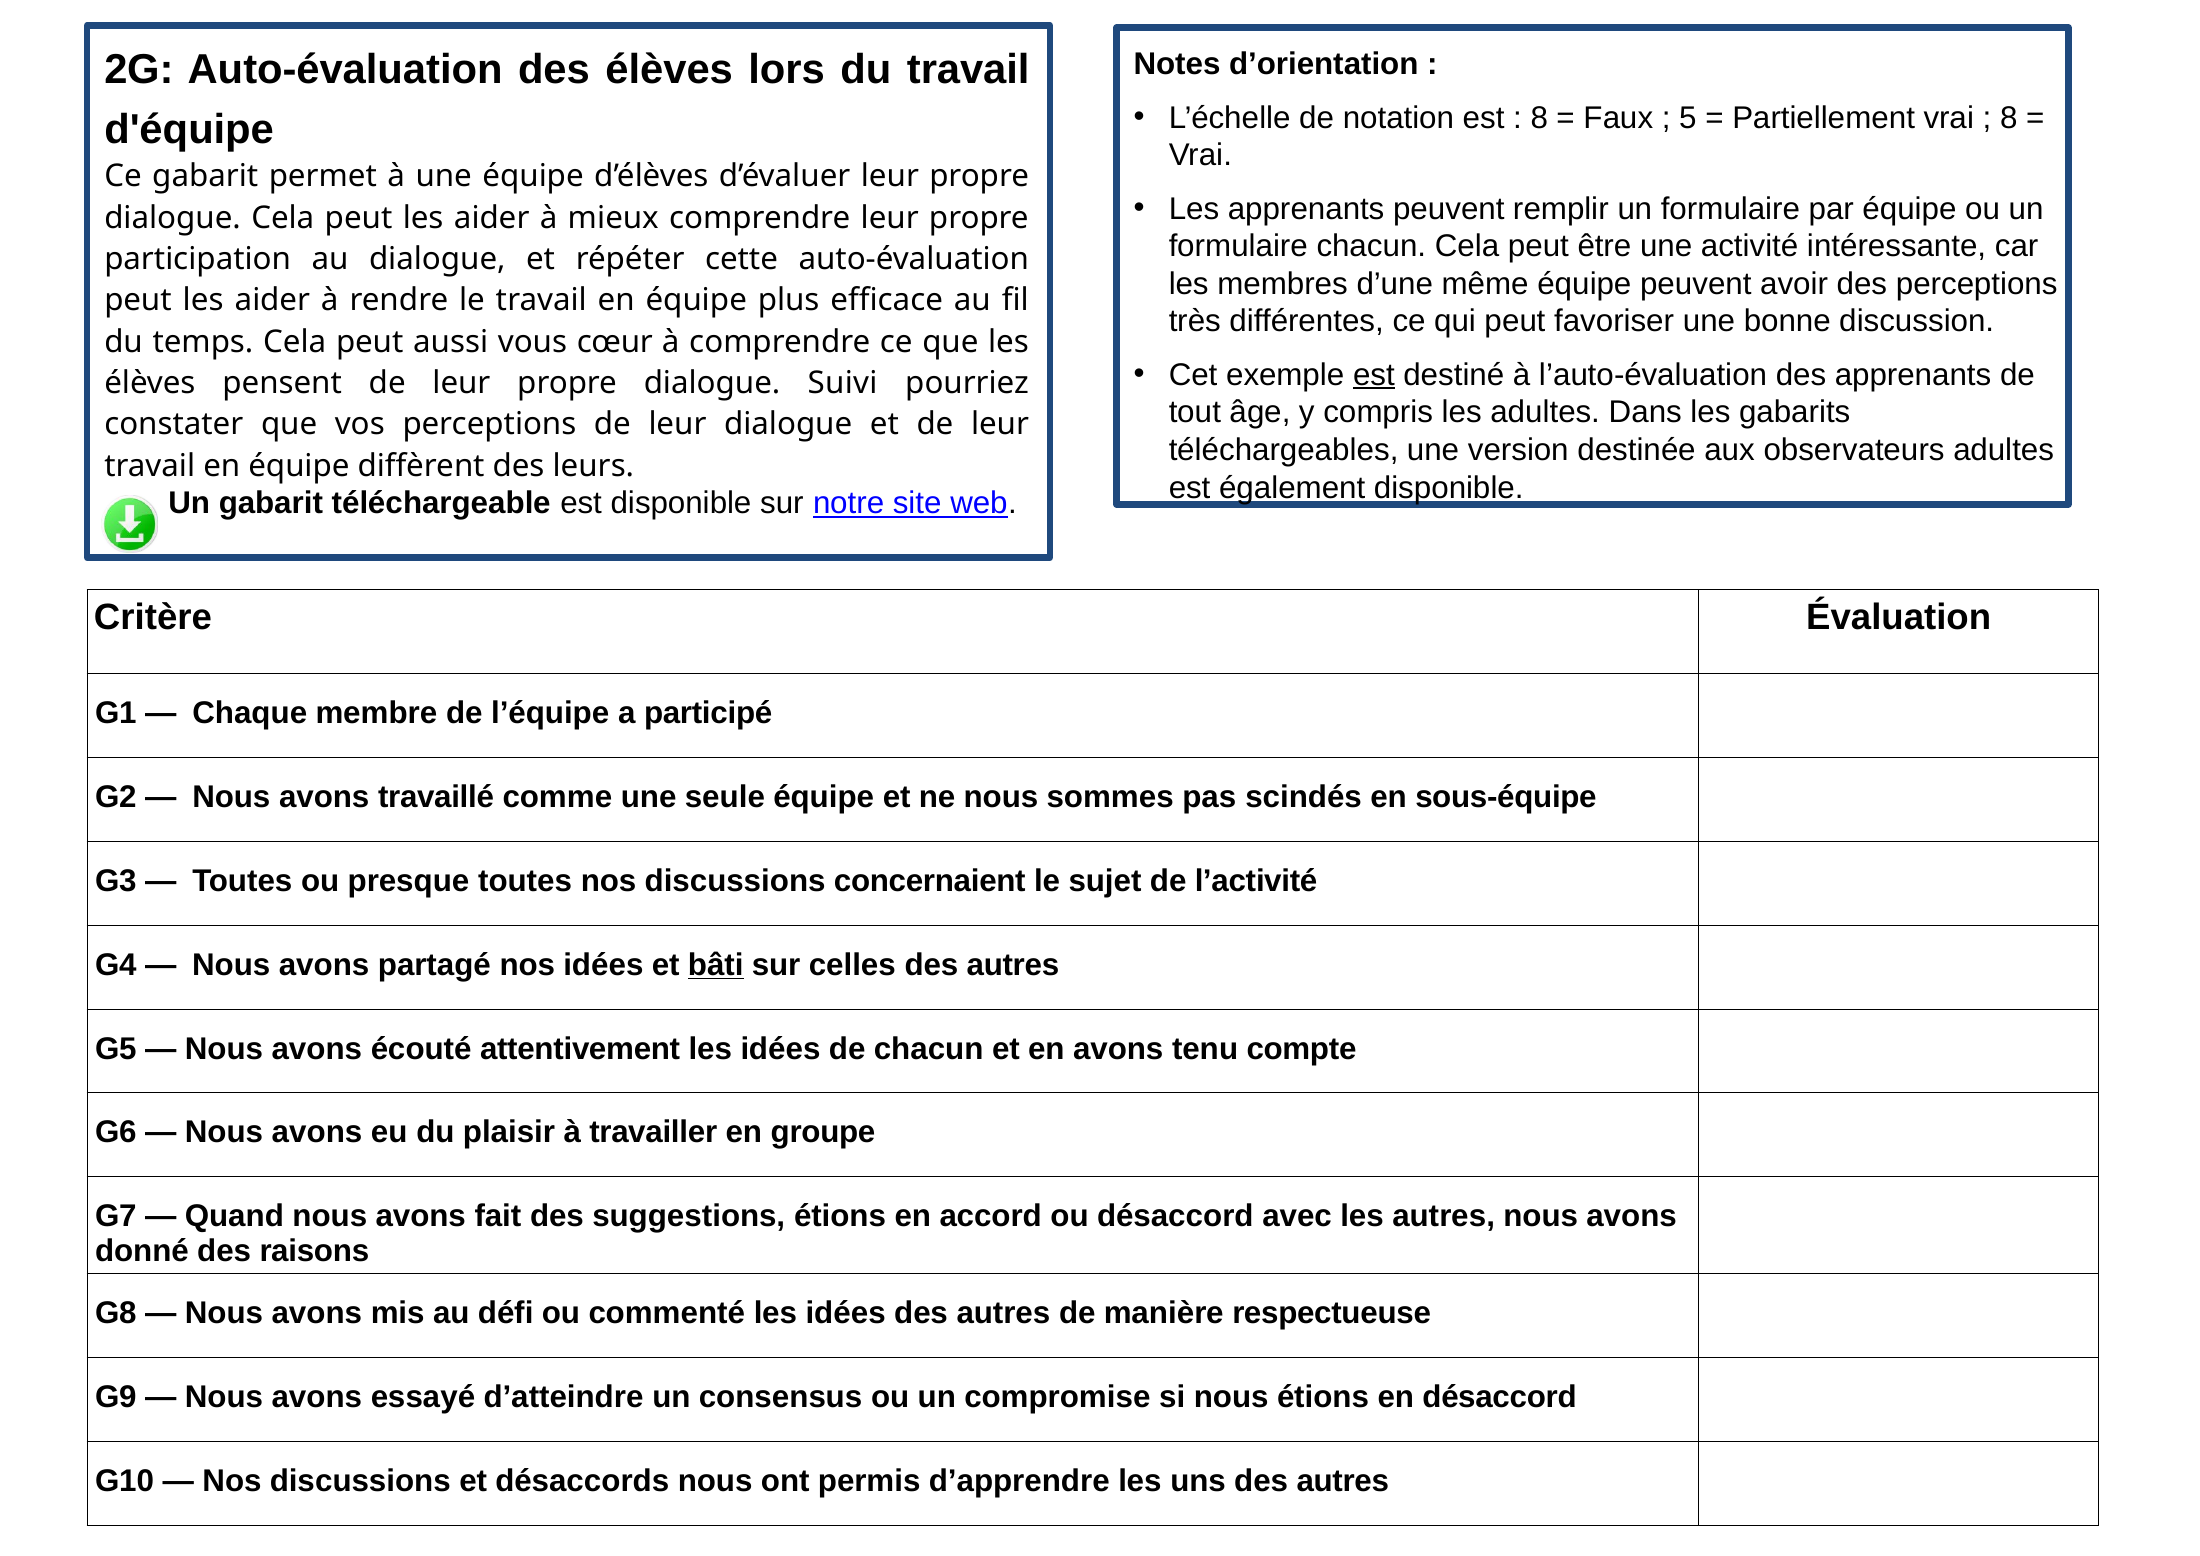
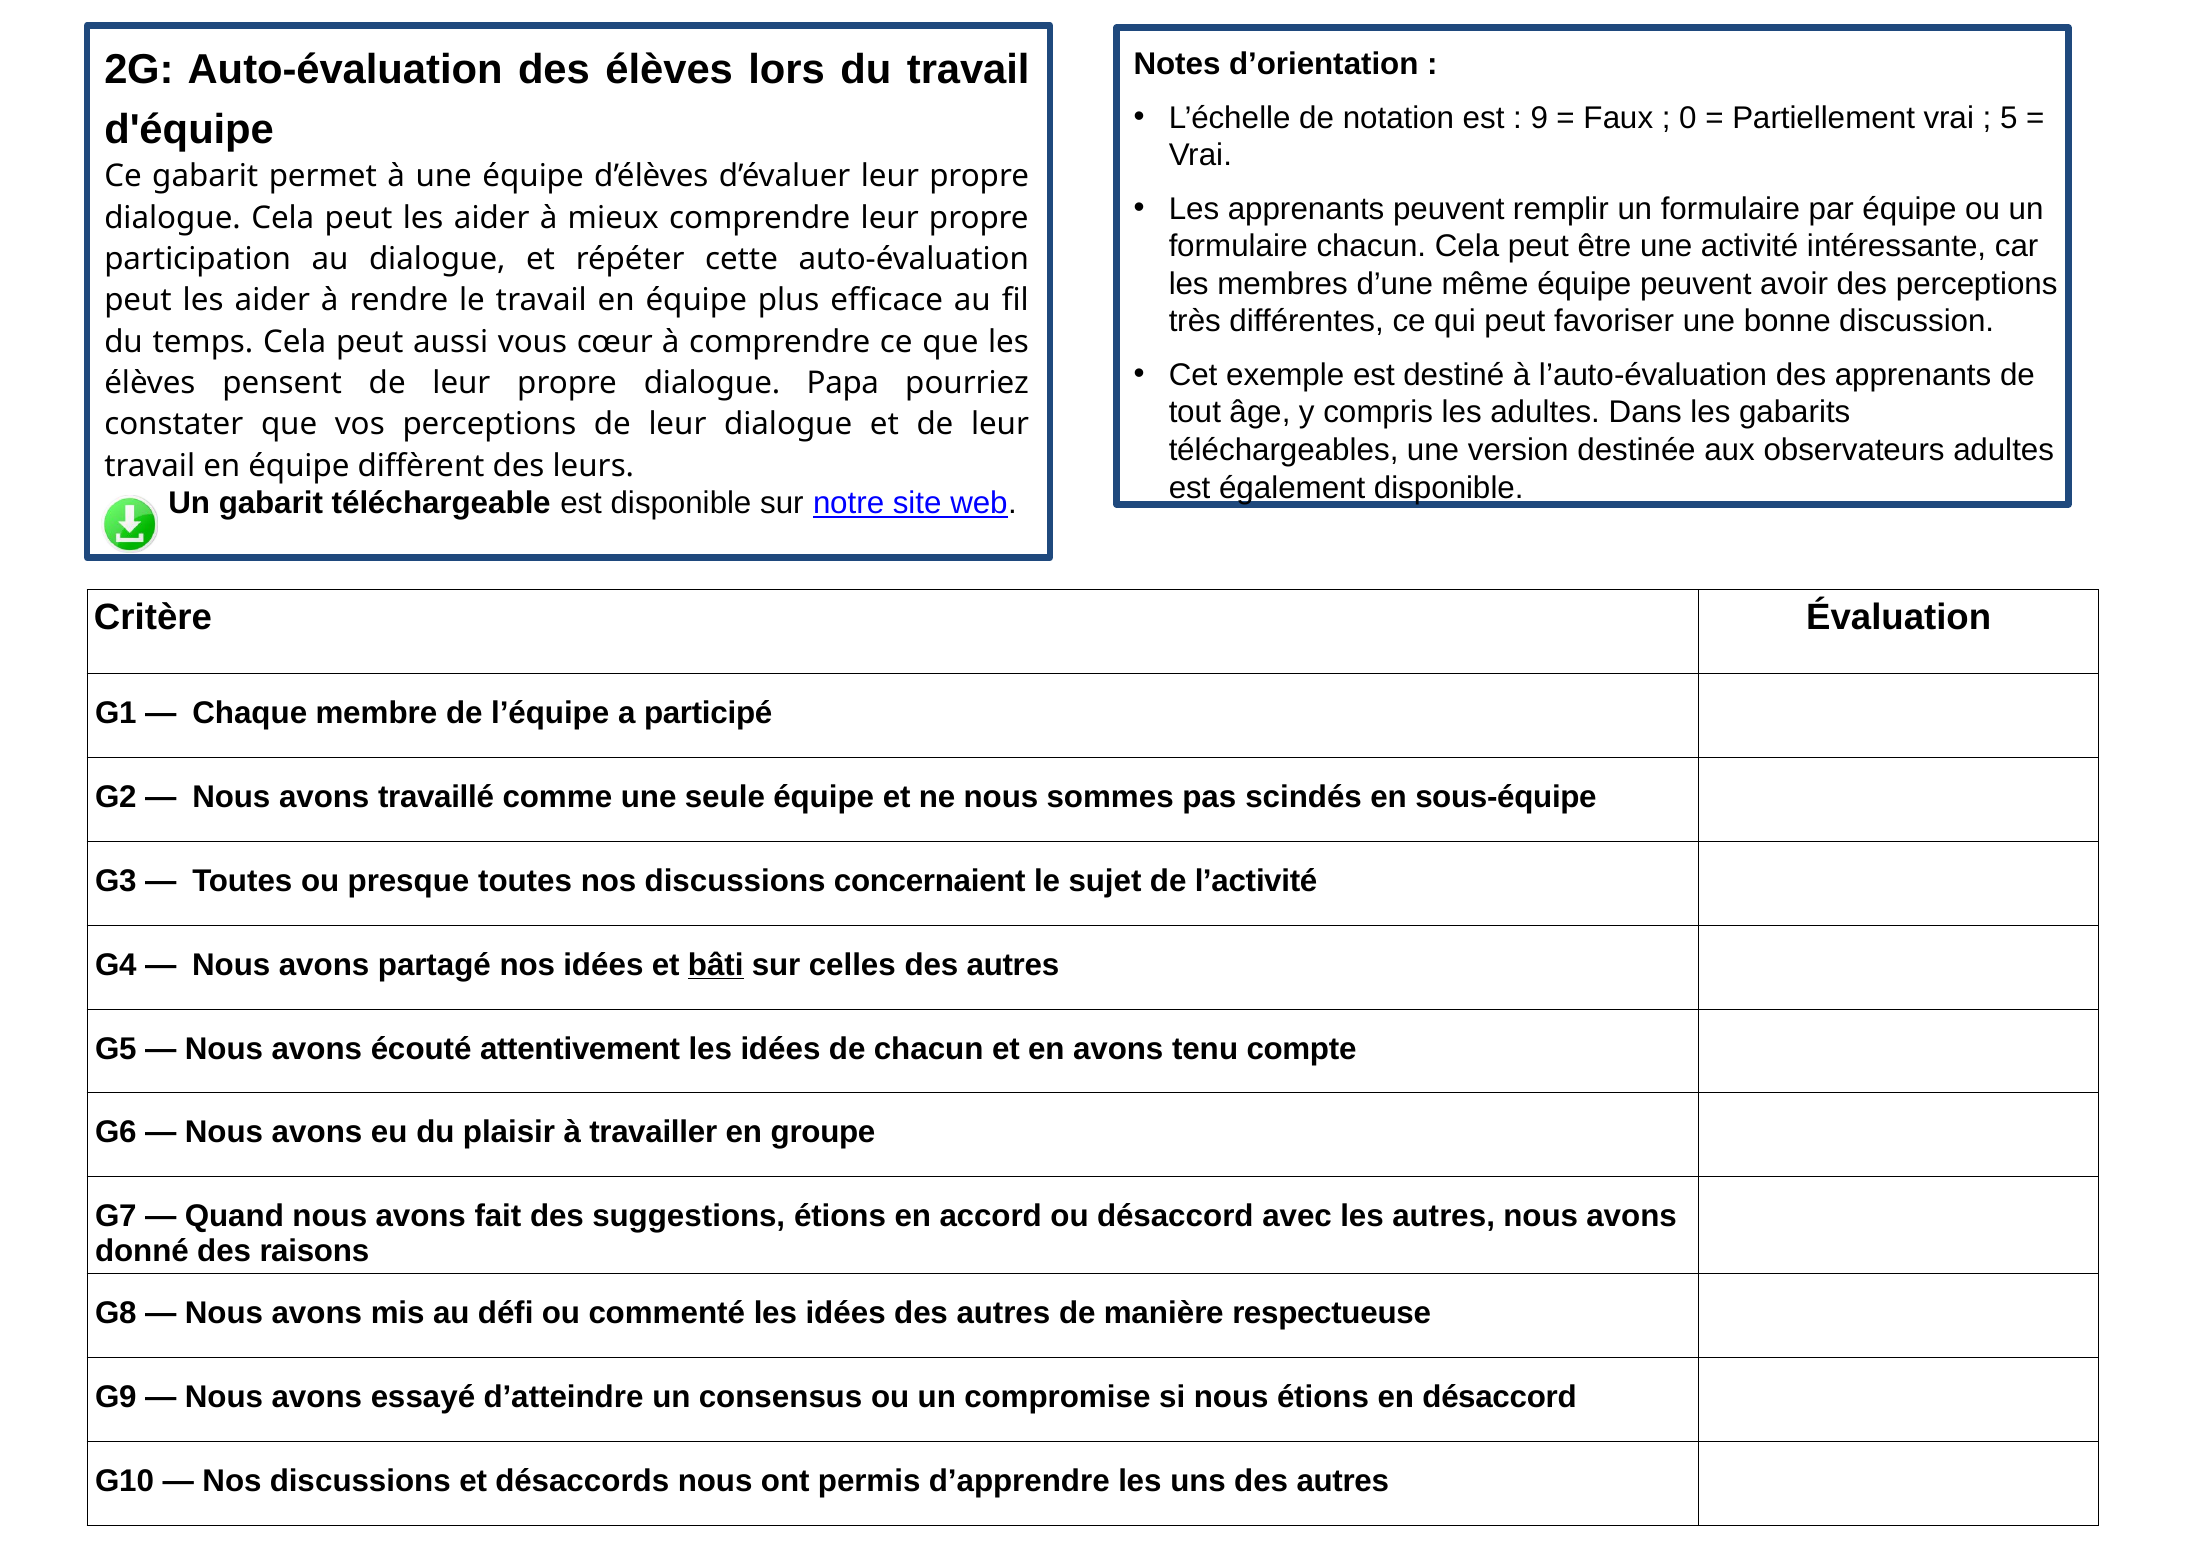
8: 8 -> 9 (1539, 118)
5: 5 -> 0 (1688, 118)
8: 8 -> 5 (2009, 118)
est underline: present -> none (1374, 375)
Suivi: Suivi -> Papa (843, 383)
